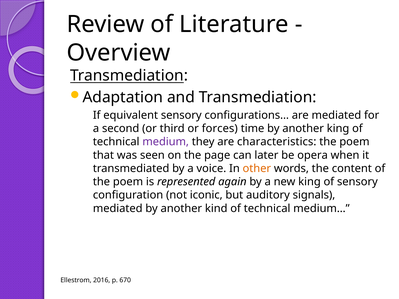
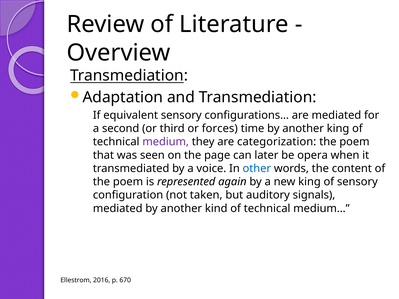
characteristics: characteristics -> categorization (277, 142)
other colour: orange -> blue (257, 169)
iconic: iconic -> taken (206, 195)
